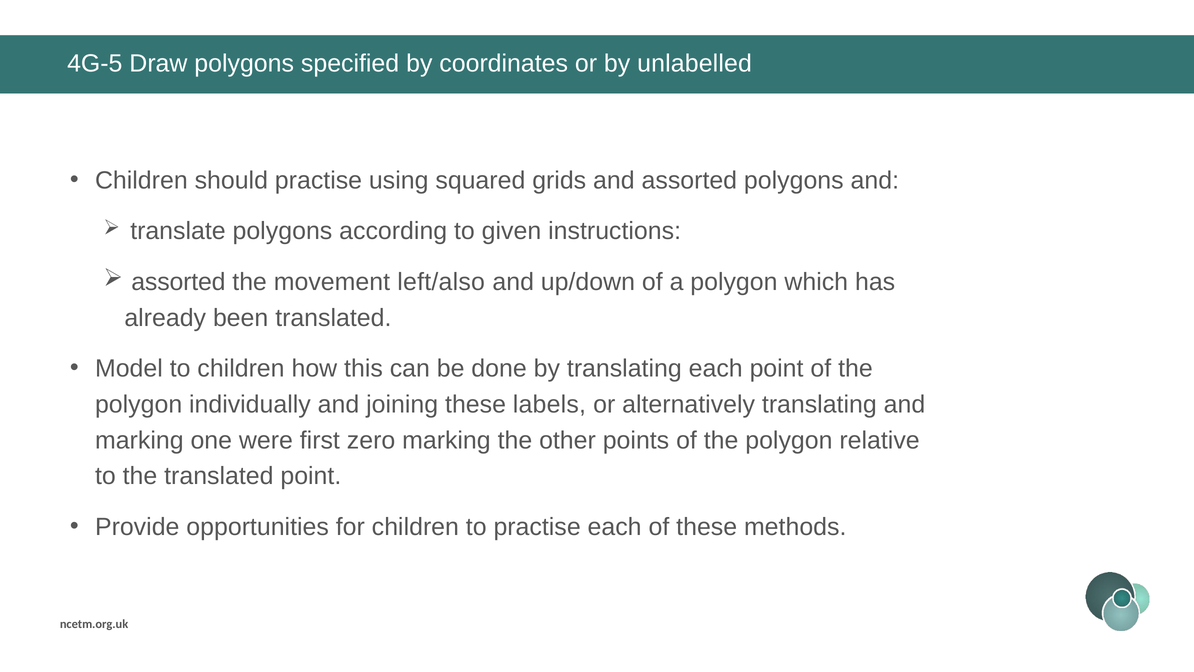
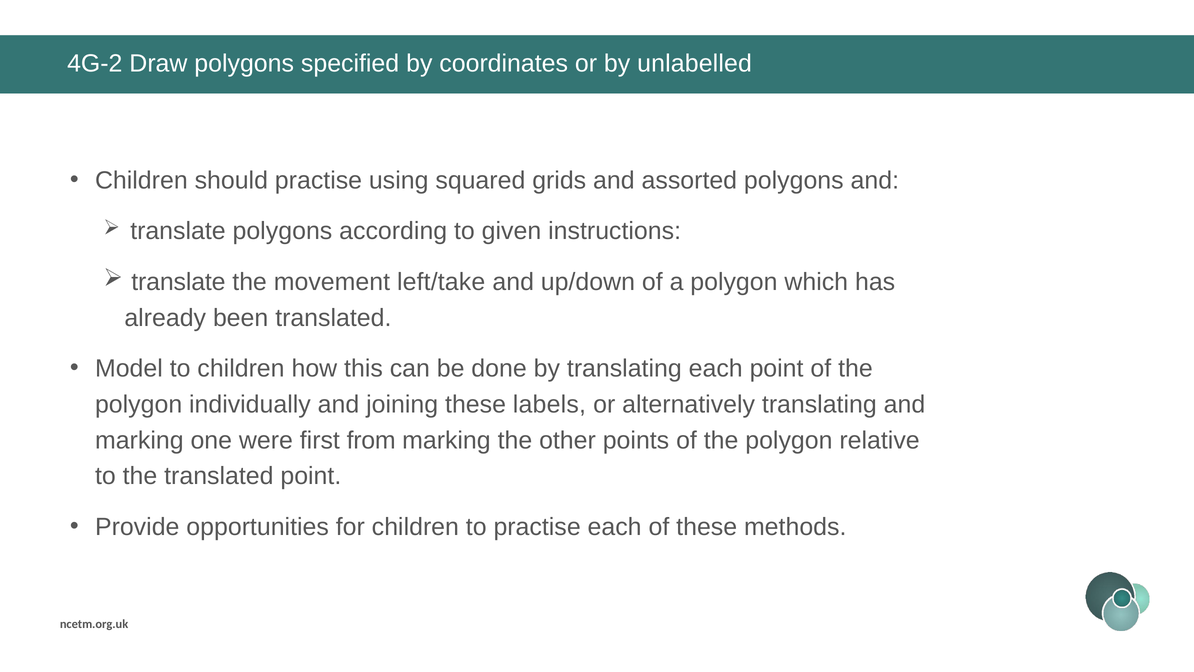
4G-5: 4G-5 -> 4G-2 (95, 63)
assorted: assorted -> translate (178, 282)
left/also: left/also -> left/take (441, 282)
zero: zero -> from (371, 440)
